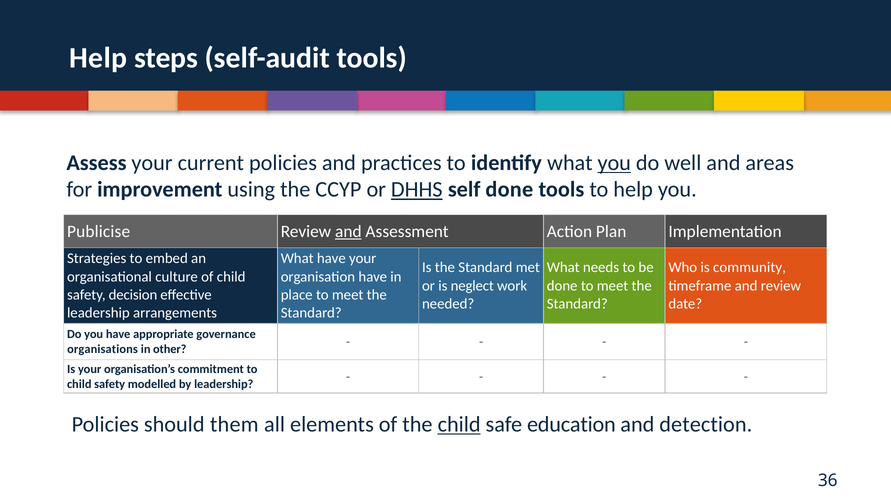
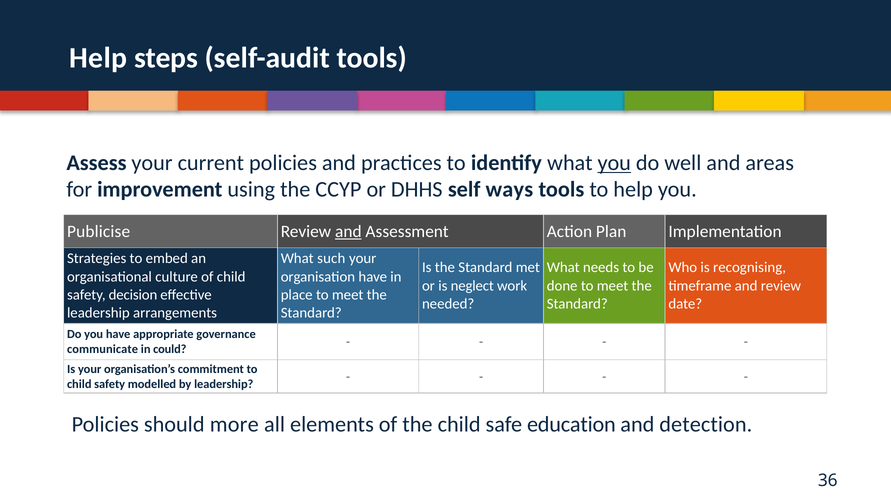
DHHS underline: present -> none (417, 190)
self done: done -> ways (509, 190)
What have: have -> such (331, 259)
community: community -> recognising (750, 268)
organisations: organisations -> communicate (103, 349)
other: other -> could (170, 349)
them: them -> more (234, 425)
child underline: present -> none (459, 425)
